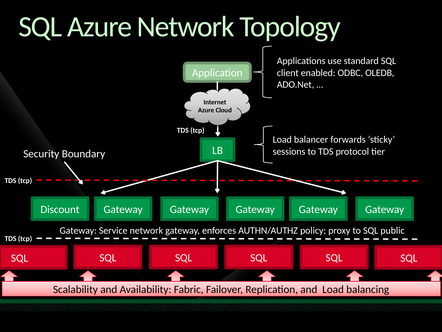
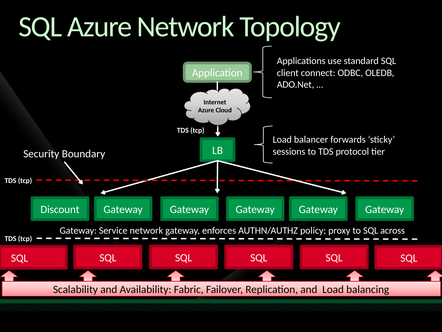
enabled: enabled -> connect (318, 73)
public: public -> across (393, 230)
